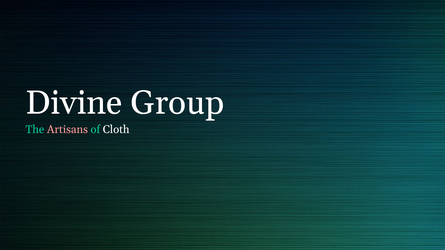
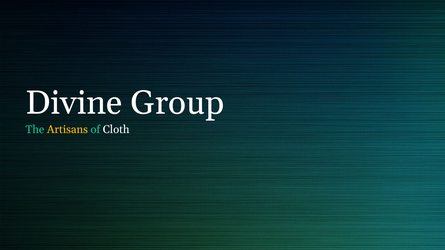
Artisans colour: pink -> yellow (67, 130)
